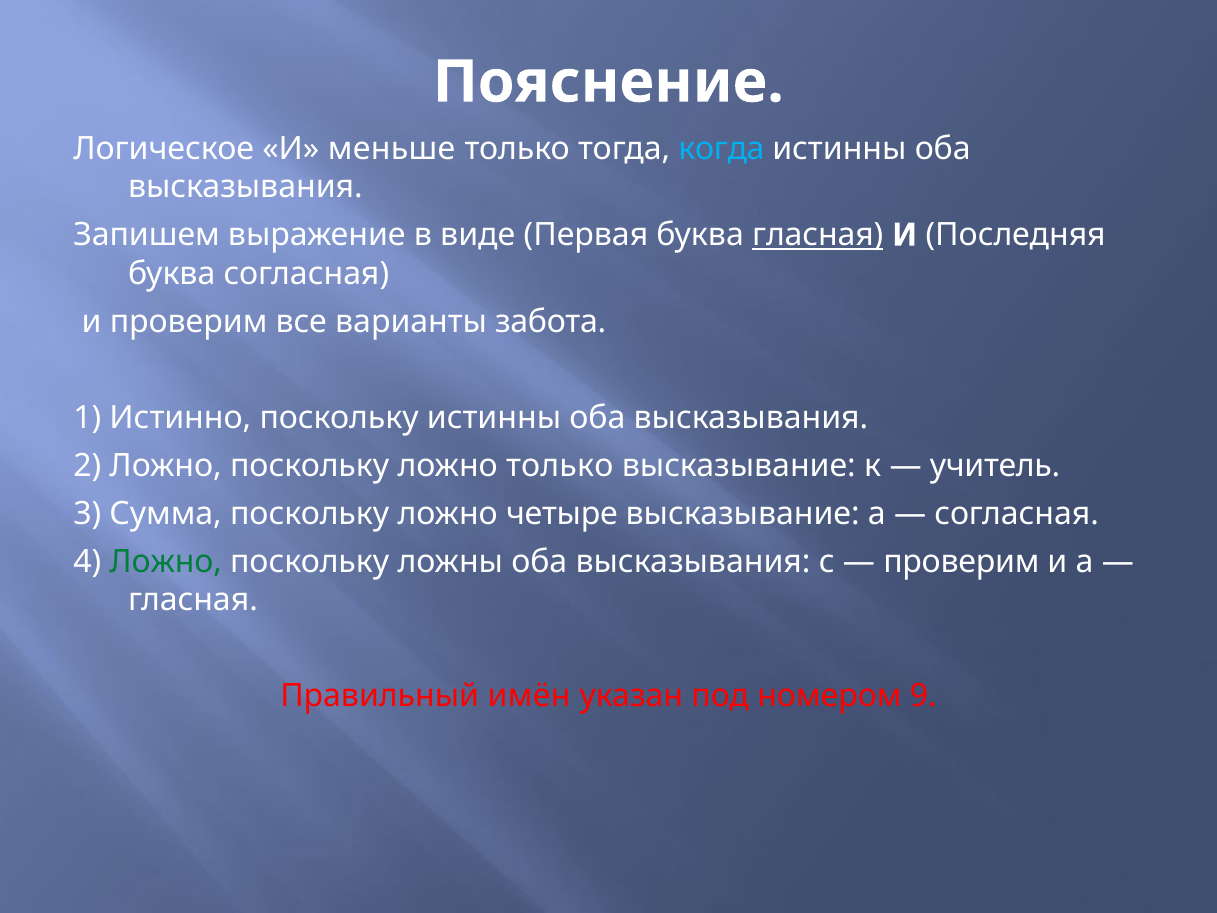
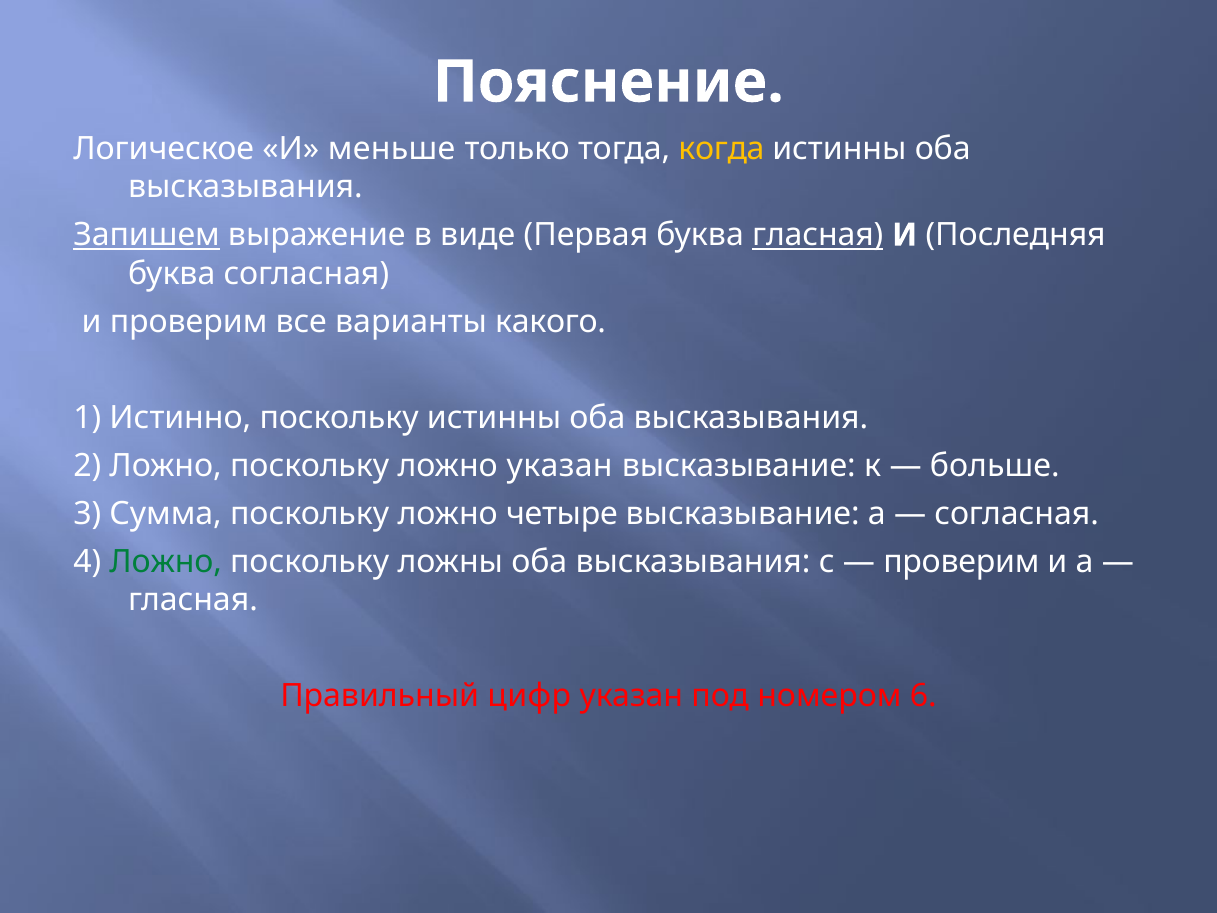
когда colour: light blue -> yellow (721, 148)
Запишем underline: none -> present (147, 235)
забота: забота -> какого (551, 321)
ложно только: только -> указан (560, 466)
учитель: учитель -> больше (995, 466)
имён: имён -> цифр (529, 696)
9: 9 -> 6 (923, 696)
